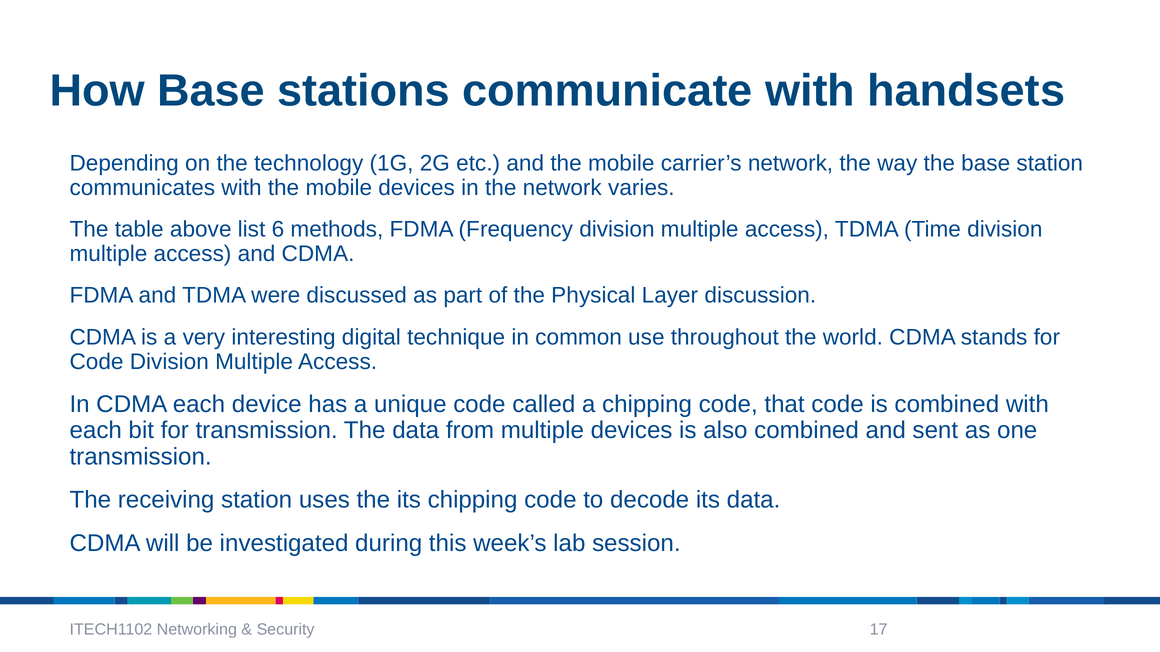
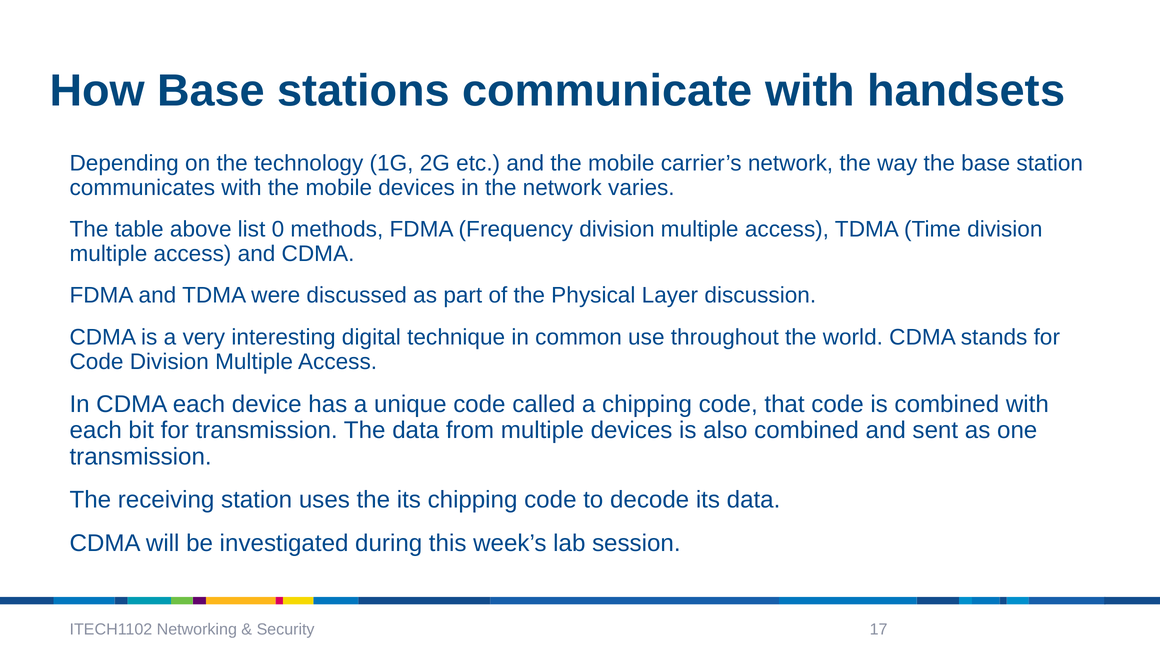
6: 6 -> 0 (278, 230)
